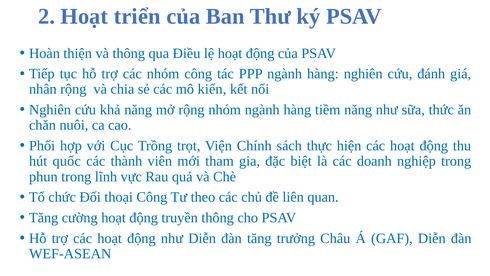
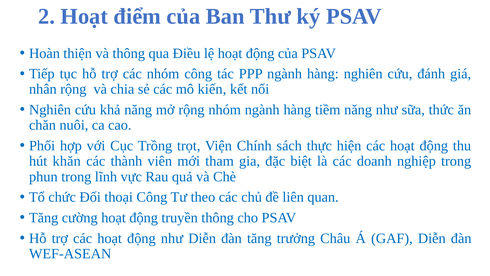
triển: triển -> điểm (137, 16)
quốc: quốc -> khăn (67, 161)
